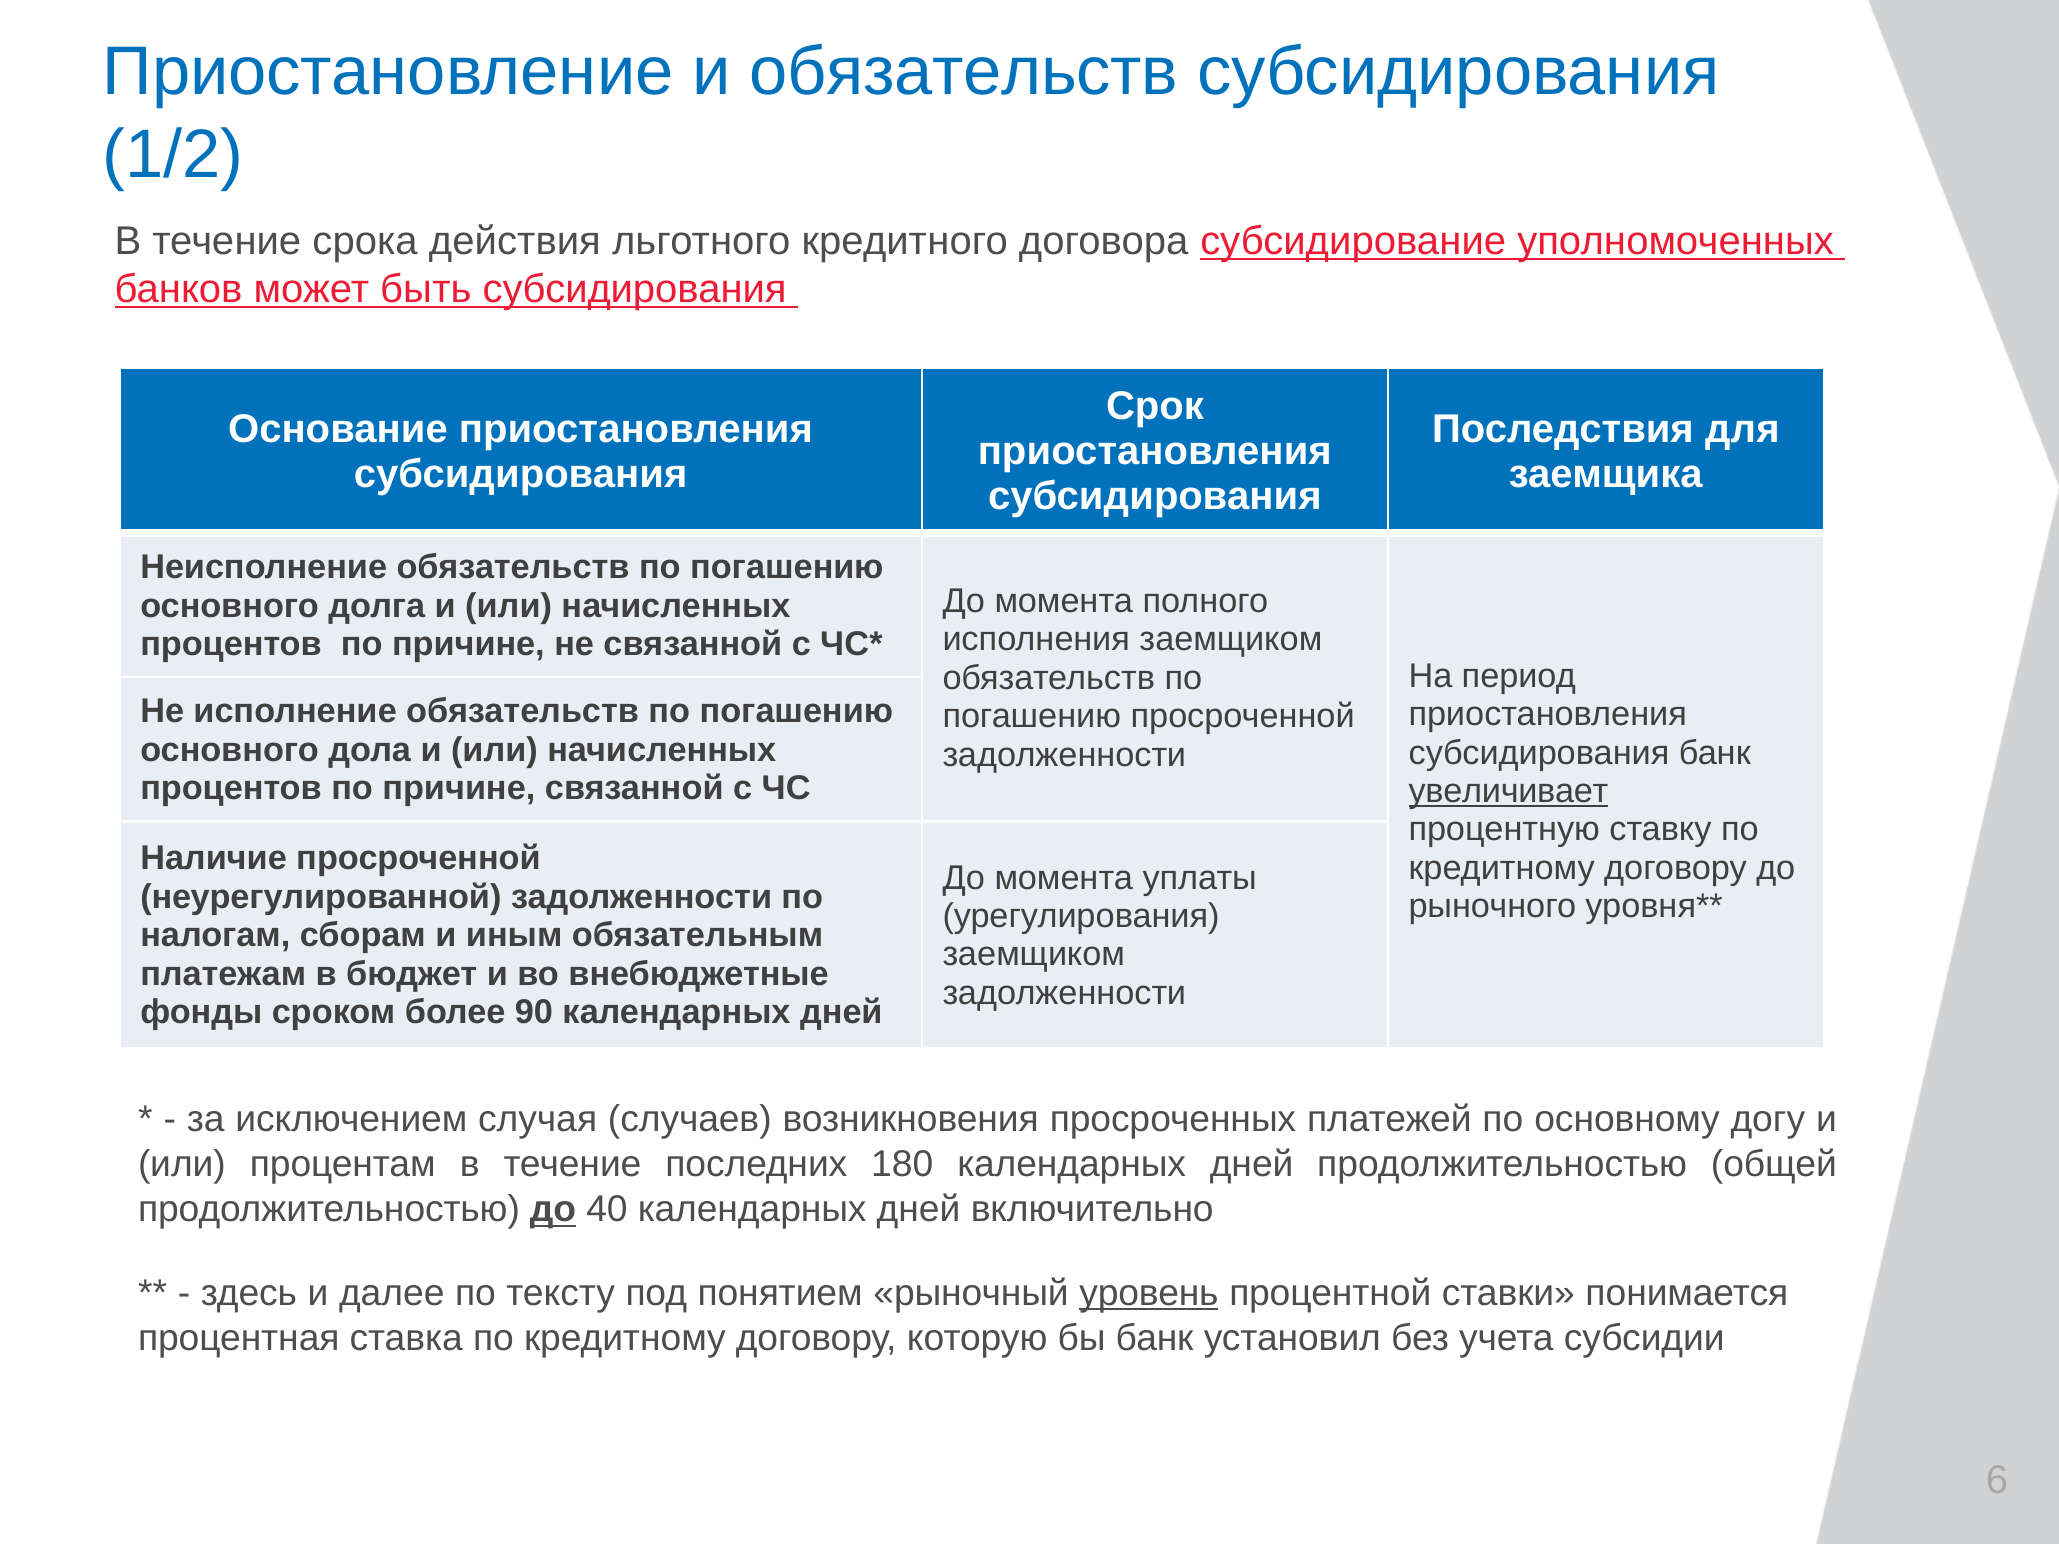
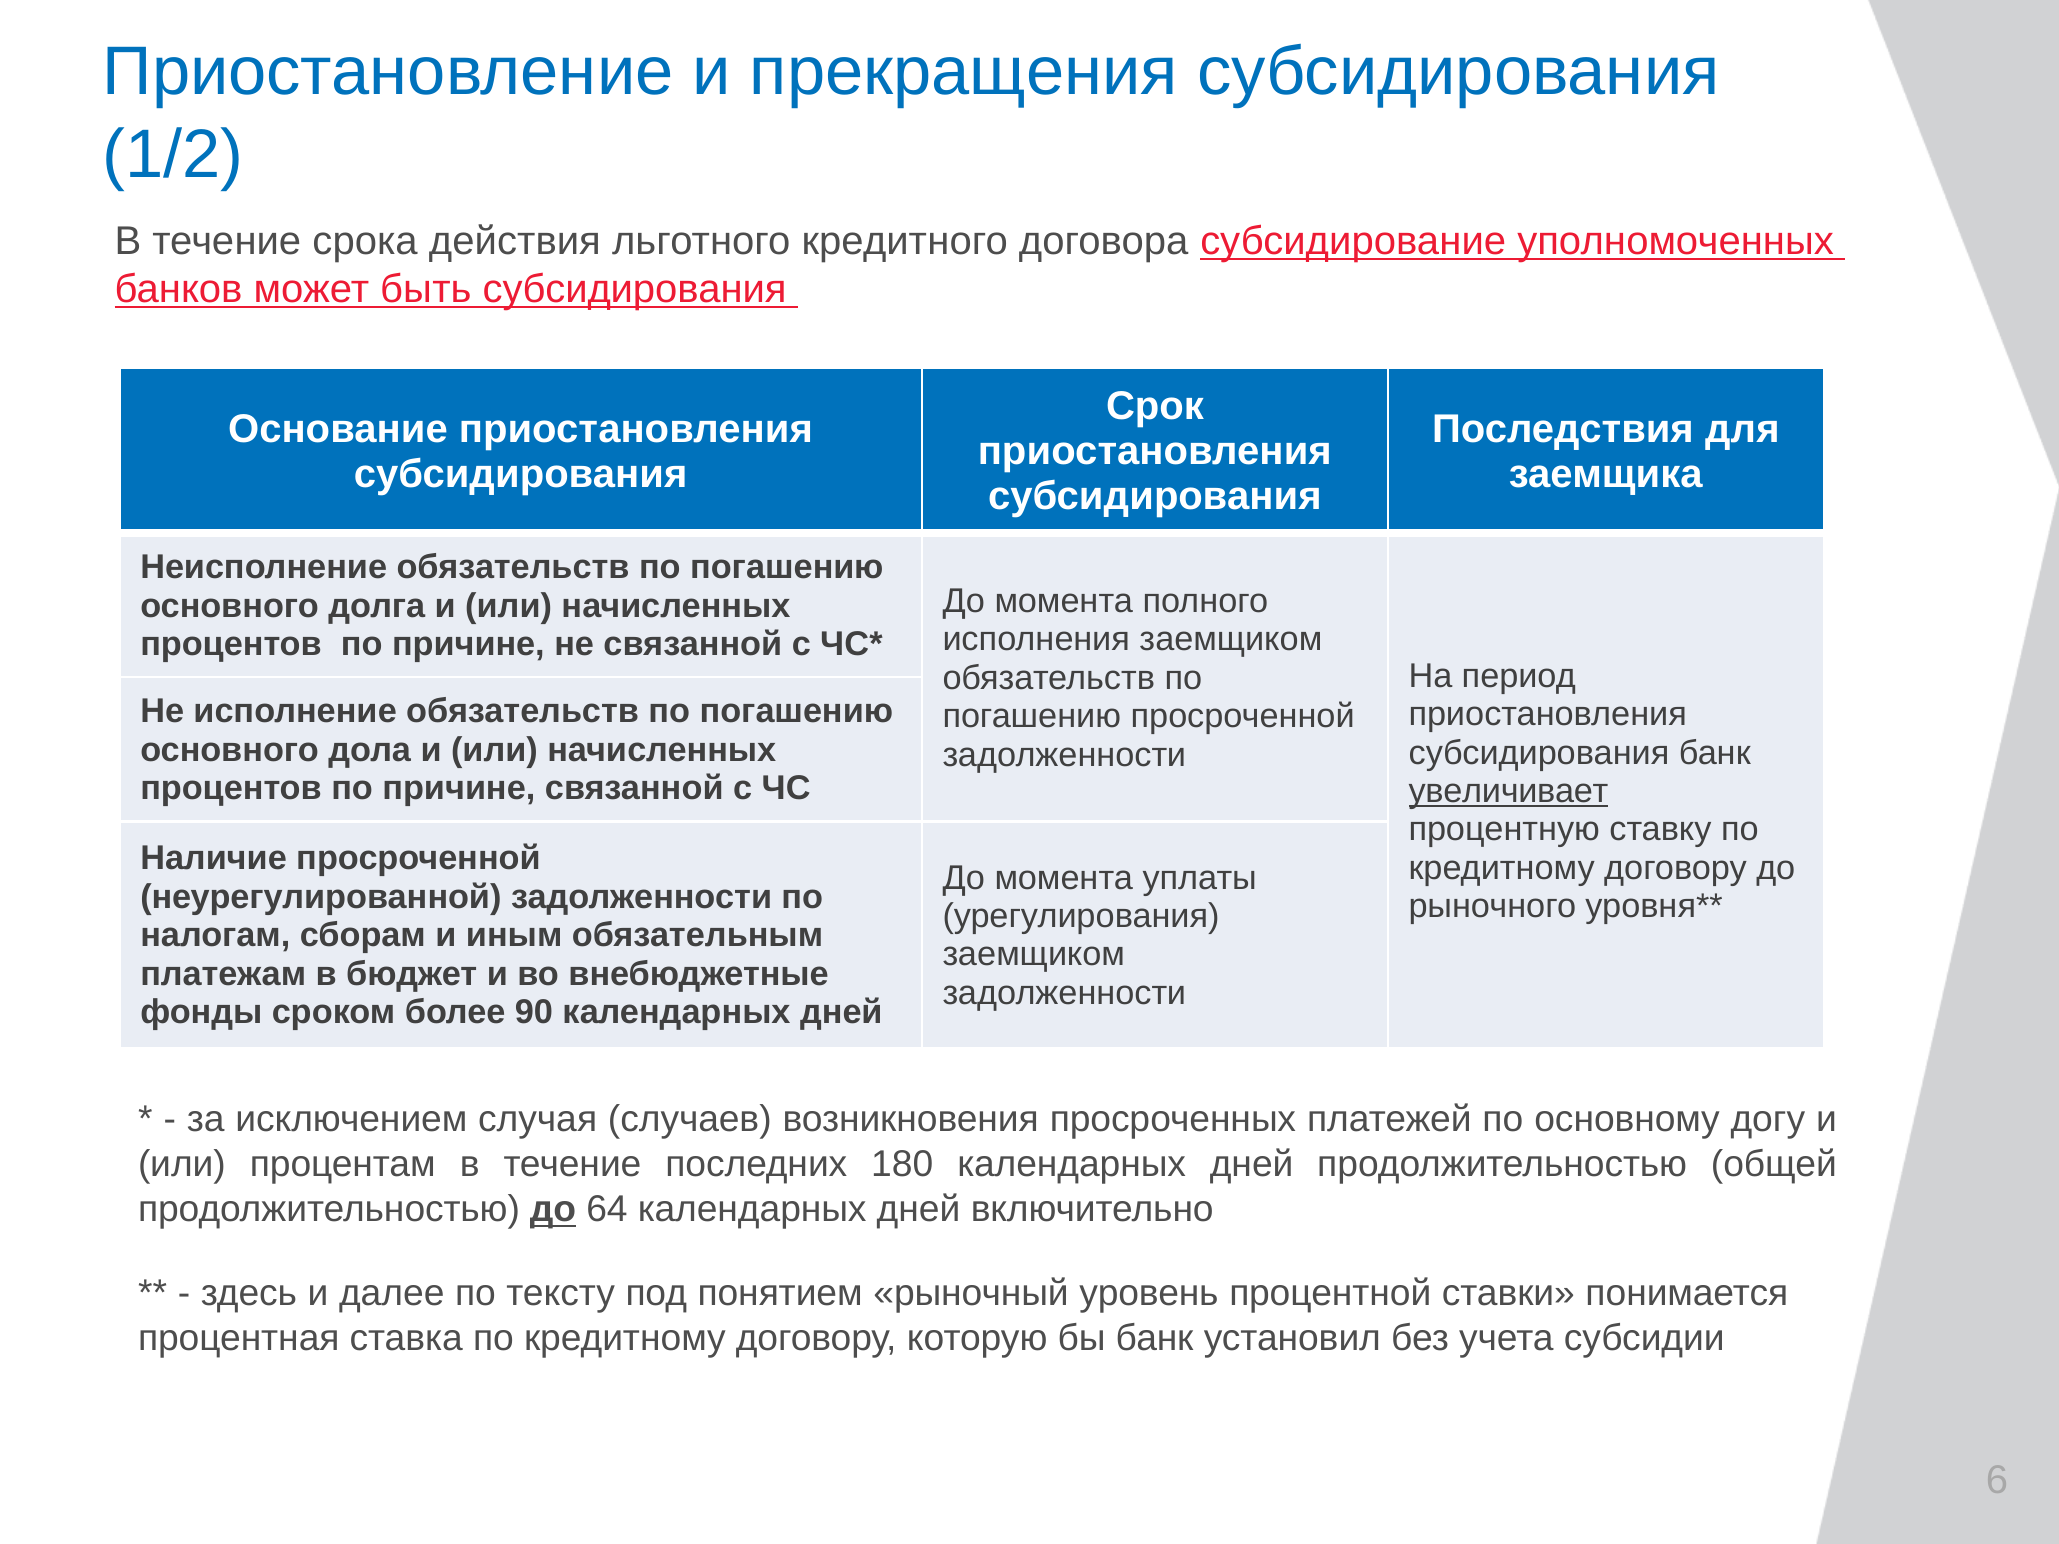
и обязательств: обязательств -> прекращения (964, 72)
40: 40 -> 64 (607, 1209)
уровень underline: present -> none (1149, 1294)
